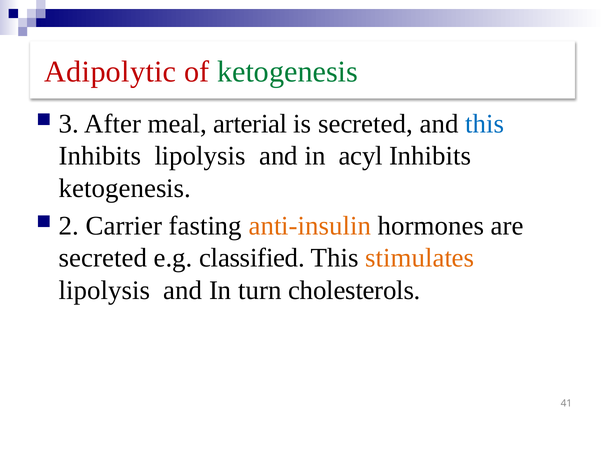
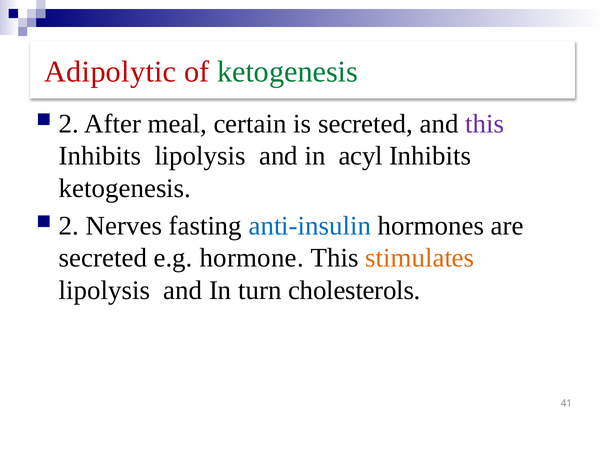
3: 3 -> 2 (69, 124)
arterial: arterial -> certain (250, 124)
this colour: blue -> purple (485, 124)
Carrier: Carrier -> Nerves (124, 226)
anti-insulin colour: orange -> blue (310, 226)
classified: classified -> hormone (252, 259)
